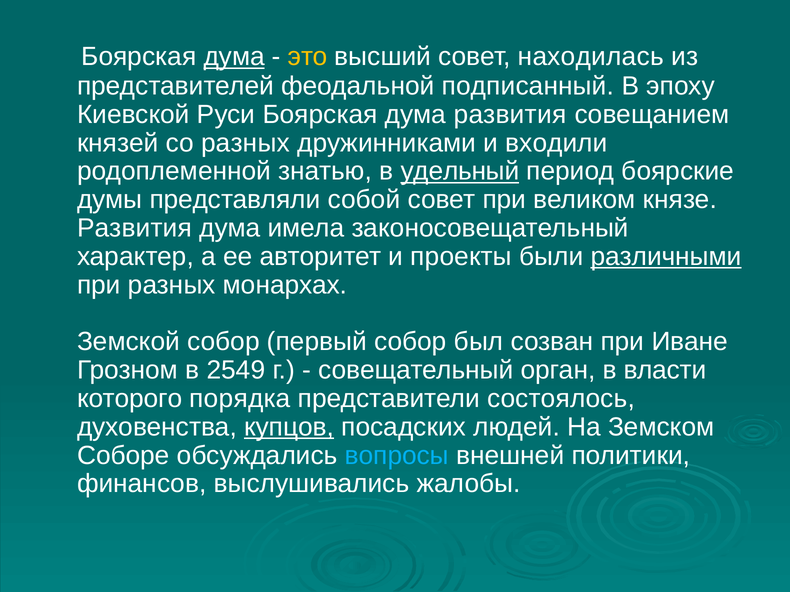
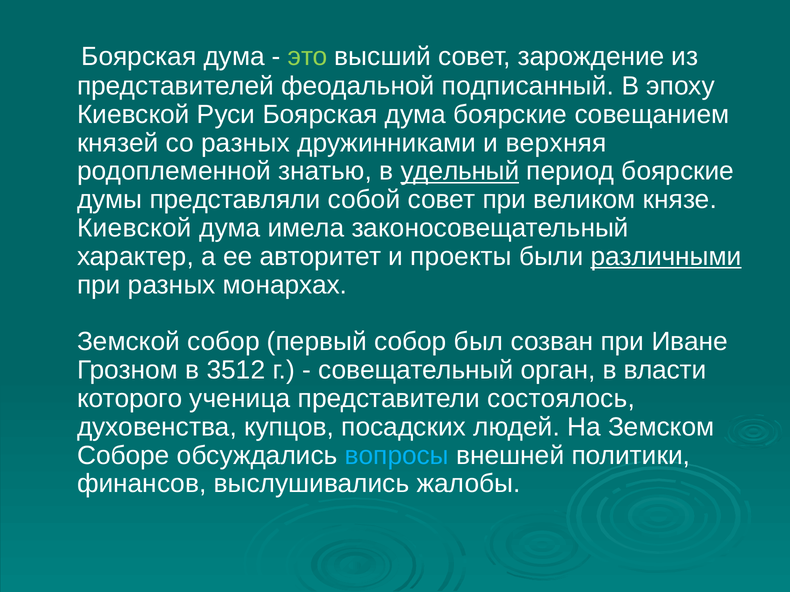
дума underline: present -> none (234, 57)
это colour: yellow -> light green (308, 57)
находилась: находилась -> зарождение (591, 57)
дума развития: развития -> боярские (510, 115)
входили: входили -> верхняя (556, 143)
Развития: Развития -> Киевской (134, 228)
2549: 2549 -> 3512 (236, 370)
порядка: порядка -> ученица (240, 399)
купцов underline: present -> none (289, 427)
